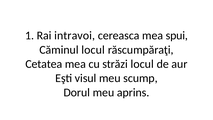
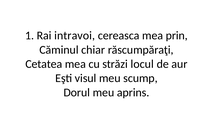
spui: spui -> prin (177, 36)
Căminul locul: locul -> chiar (93, 50)
